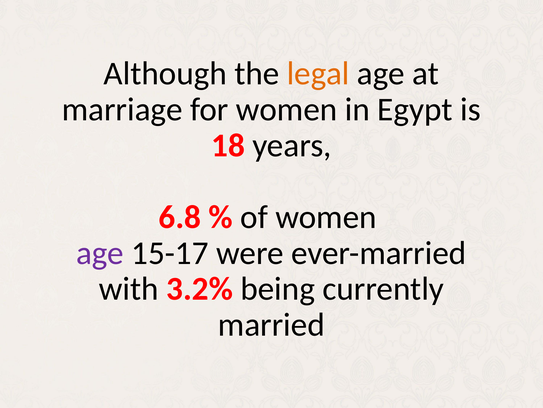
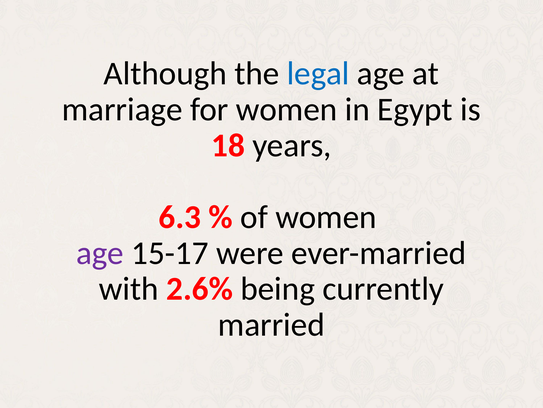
legal colour: orange -> blue (318, 73)
6.8: 6.8 -> 6.3 (180, 217)
3.2%: 3.2% -> 2.6% (200, 288)
